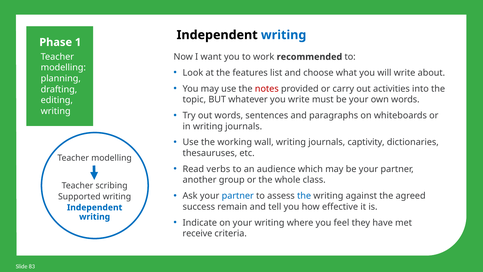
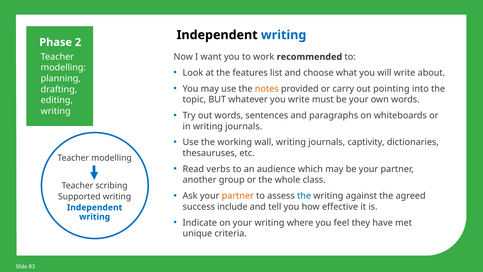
1: 1 -> 2 (78, 42)
notes colour: red -> orange (267, 89)
activities: activities -> pointing (391, 89)
partner colour: blue -> orange (238, 196)
remain: remain -> include (232, 207)
receive: receive -> unique (197, 233)
